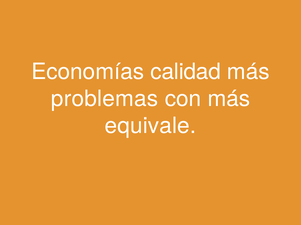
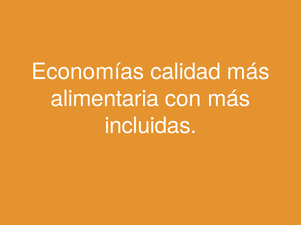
problemas: problemas -> alimentaria (105, 99)
equivale: equivale -> incluidas (151, 126)
